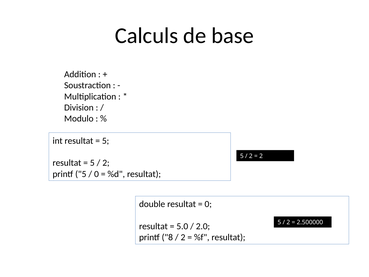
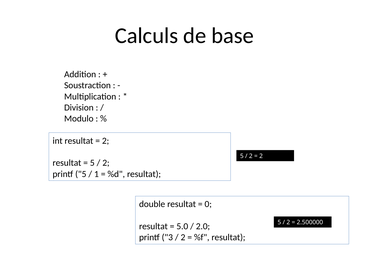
5: 5 -> 2 (106, 141)
0: 0 -> 1 (96, 174)
8: 8 -> 3 (167, 237)
